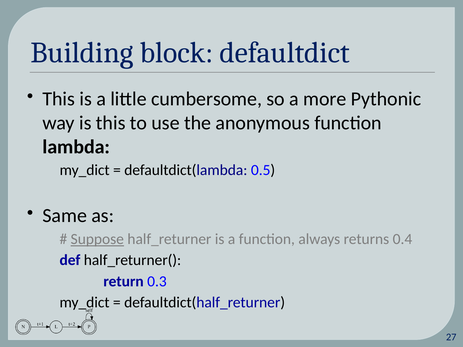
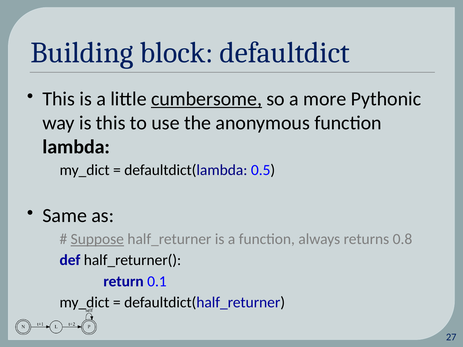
cumbersome underline: none -> present (207, 99)
0.4: 0.4 -> 0.8 (402, 239)
0.3: 0.3 -> 0.1 (157, 281)
